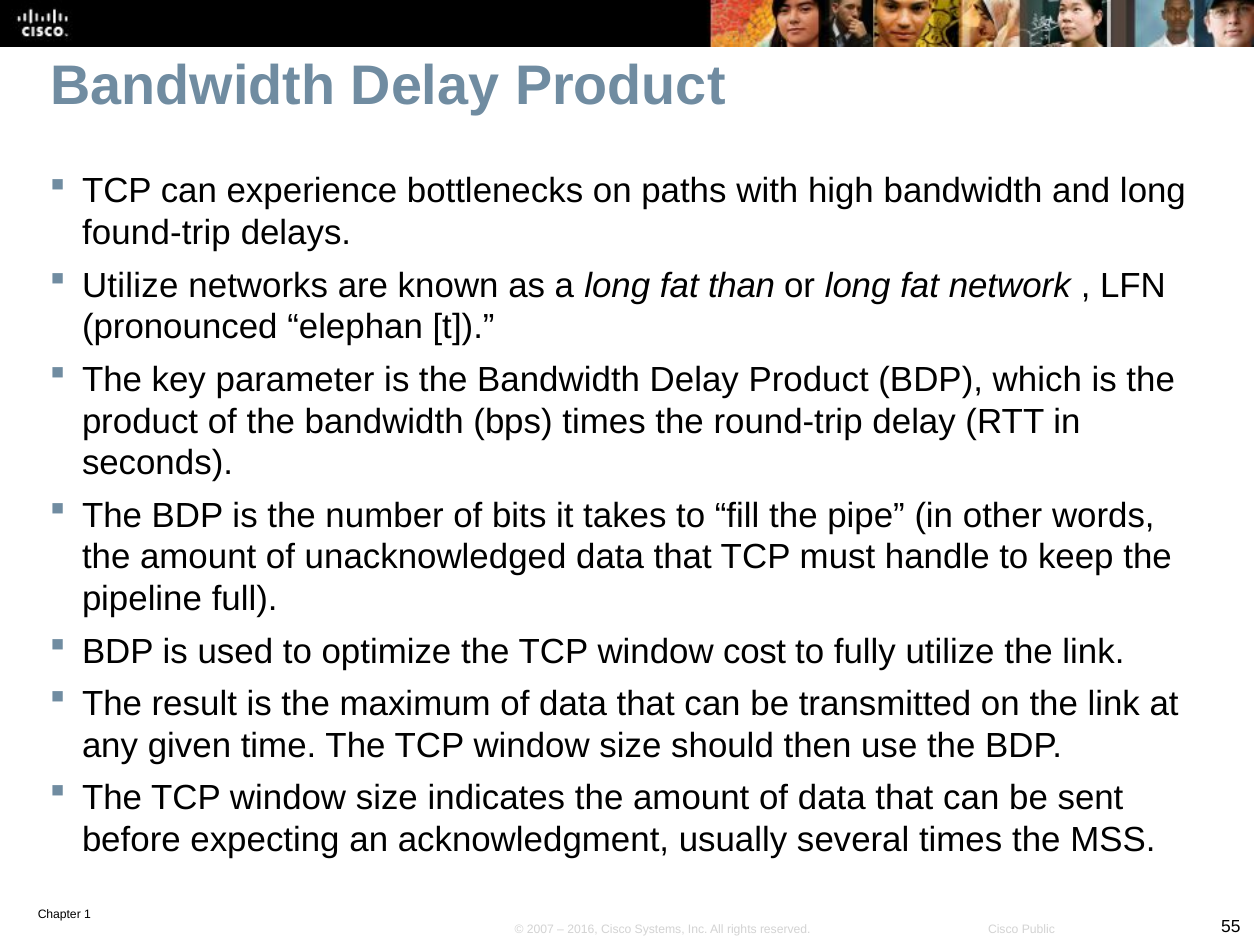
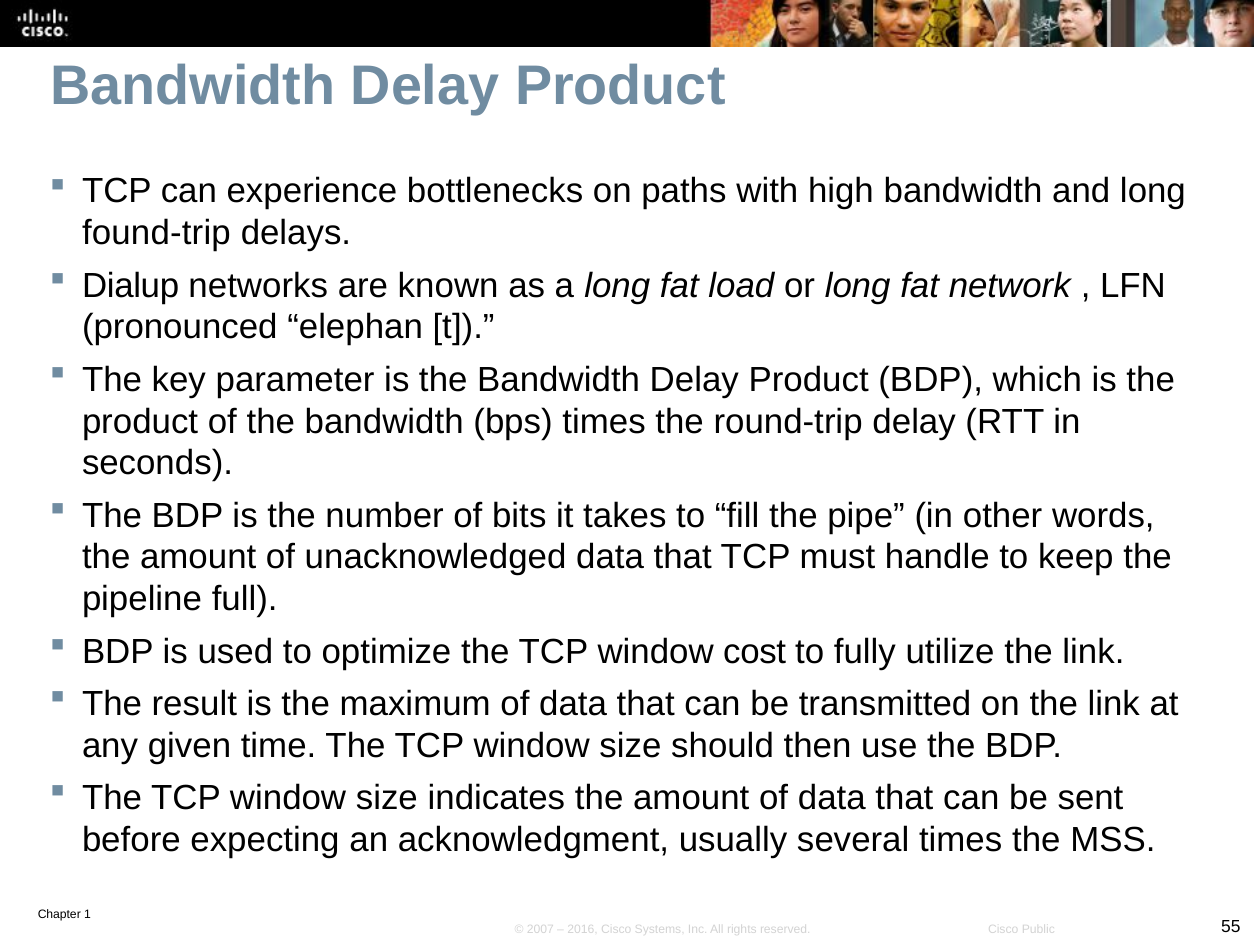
Utilize: Utilize -> Dialup (131, 285)
than: than -> load (741, 285)
